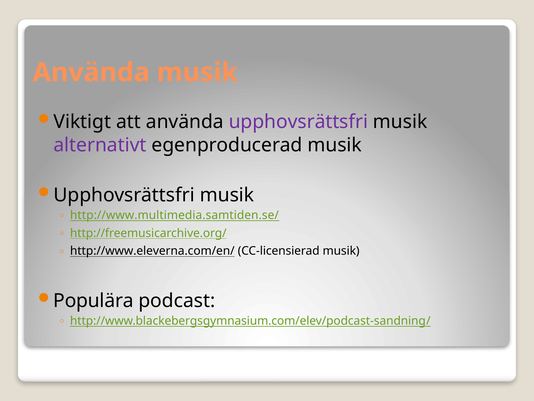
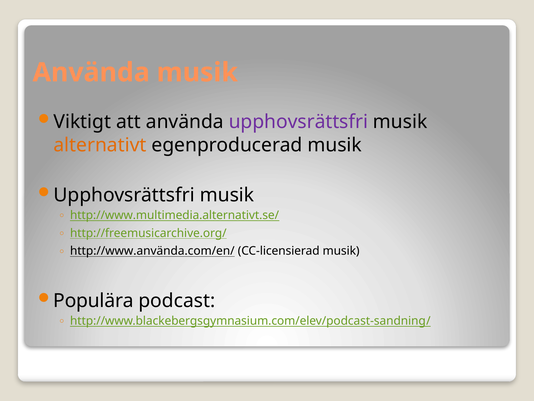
alternativt colour: purple -> orange (100, 145)
http://www.multimedia.samtiden.se/: http://www.multimedia.samtiden.se/ -> http://www.multimedia.alternativt.se/ (175, 215)
http://www.eleverna.com/en/: http://www.eleverna.com/en/ -> http://www.använda.com/en/ (152, 251)
